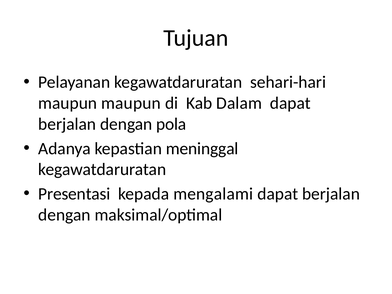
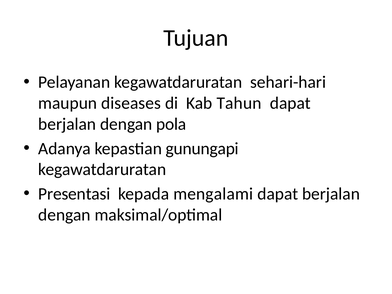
maupun maupun: maupun -> diseases (131, 103)
Dalam: Dalam -> Tahun (239, 103)
meninggal: meninggal -> gunungapi (202, 149)
